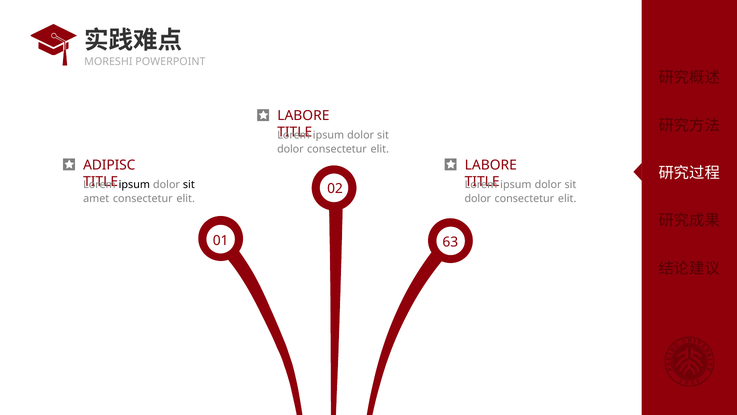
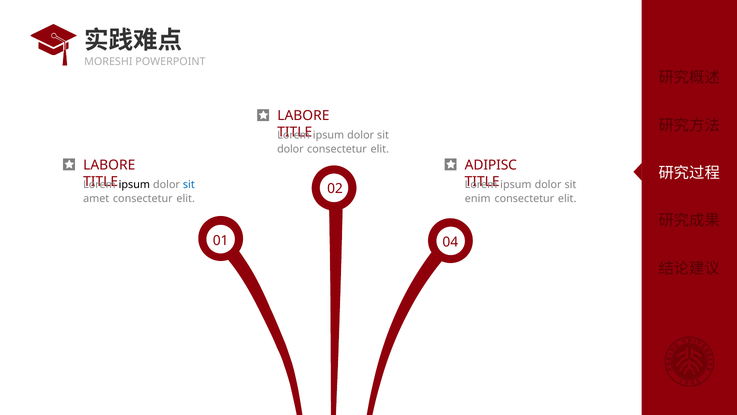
ADIPISC: ADIPISC -> LABORE (109, 165)
LABORE: LABORE -> ADIPISC (491, 165)
sit colour: black -> blue (189, 184)
dolor: dolor -> enim (478, 198)
63: 63 -> 04 (450, 242)
